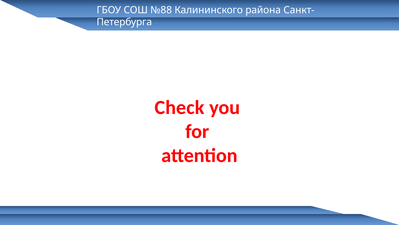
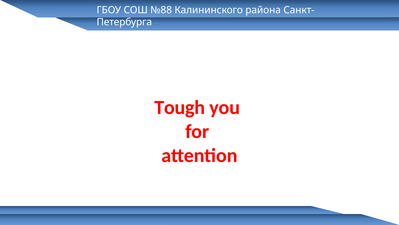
Check: Check -> Tough (180, 107)
